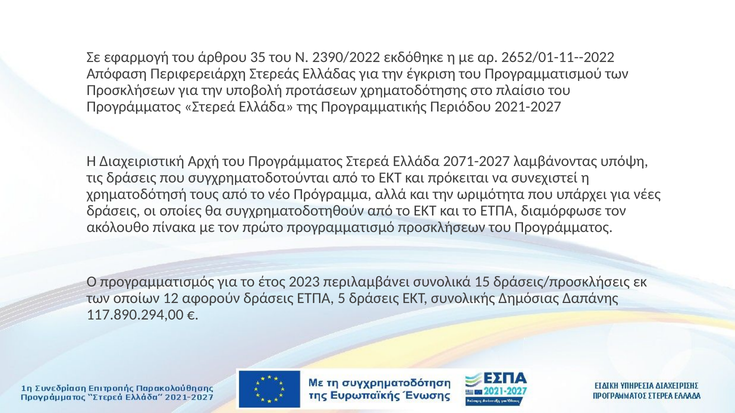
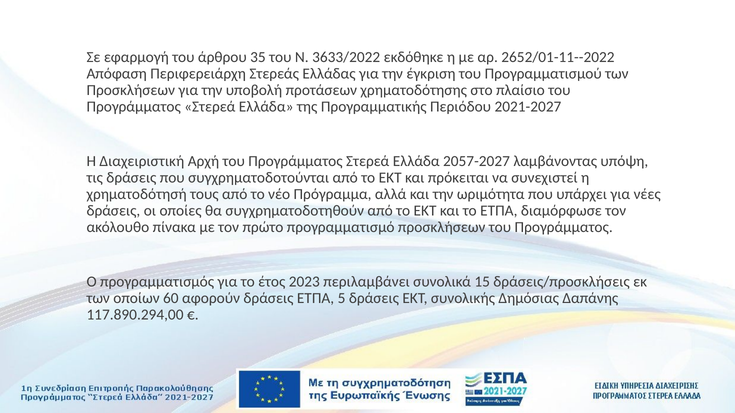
2390/2022: 2390/2022 -> 3633/2022 (346, 57)
2071-2027: 2071-2027 -> 2057-2027 (476, 161)
12: 12 -> 60 (171, 299)
